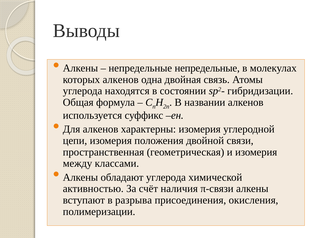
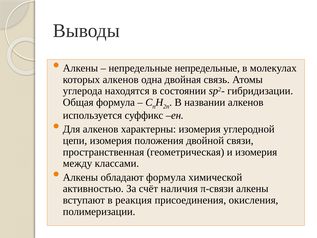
обладают углерода: углерода -> формула (166, 177)
разрыва: разрыва -> реакция (134, 200)
